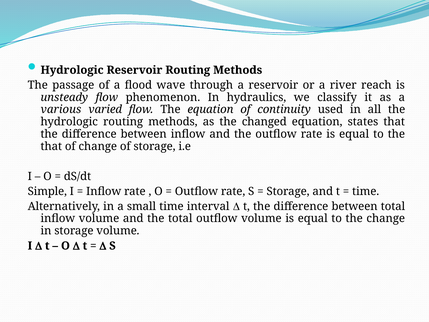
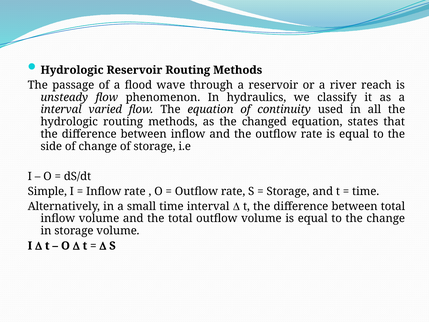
various: various -> interval (61, 109)
that: that -> side (51, 146)
